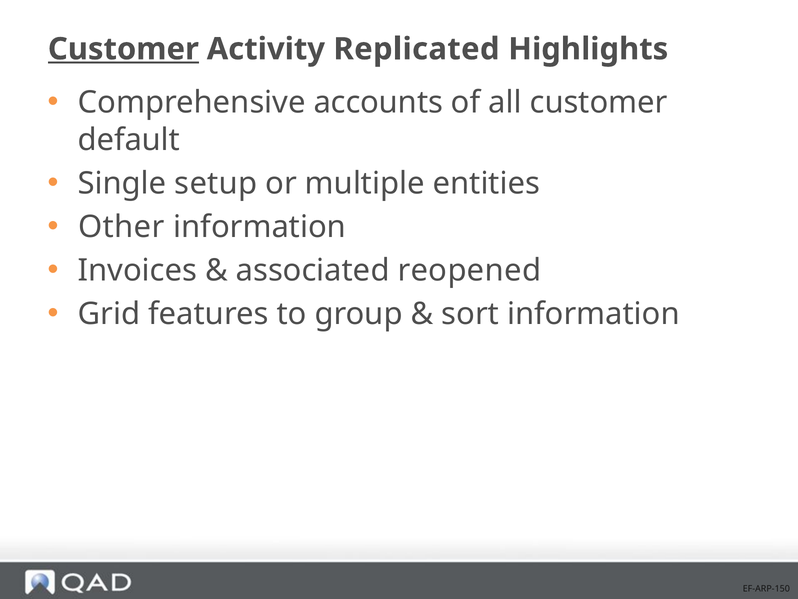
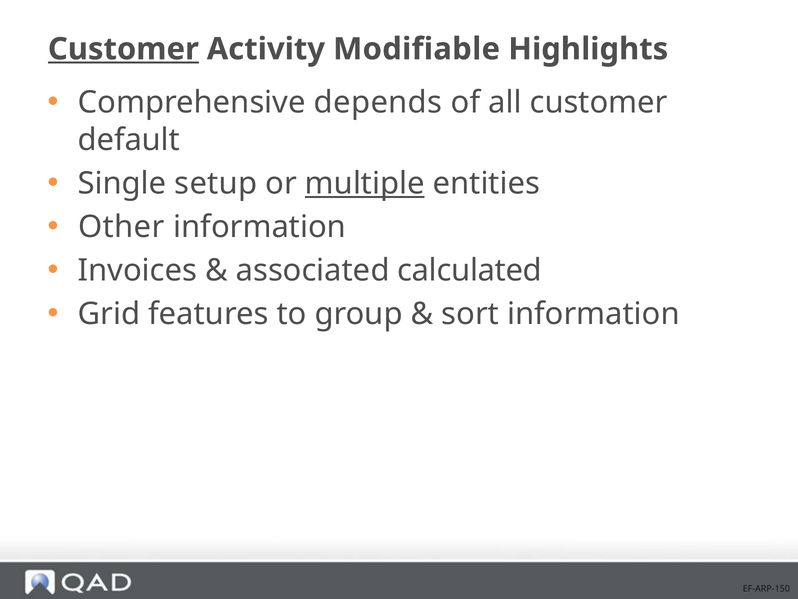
Replicated: Replicated -> Modifiable (417, 49)
accounts: accounts -> depends (378, 103)
multiple underline: none -> present (365, 183)
reopened: reopened -> calculated (470, 270)
